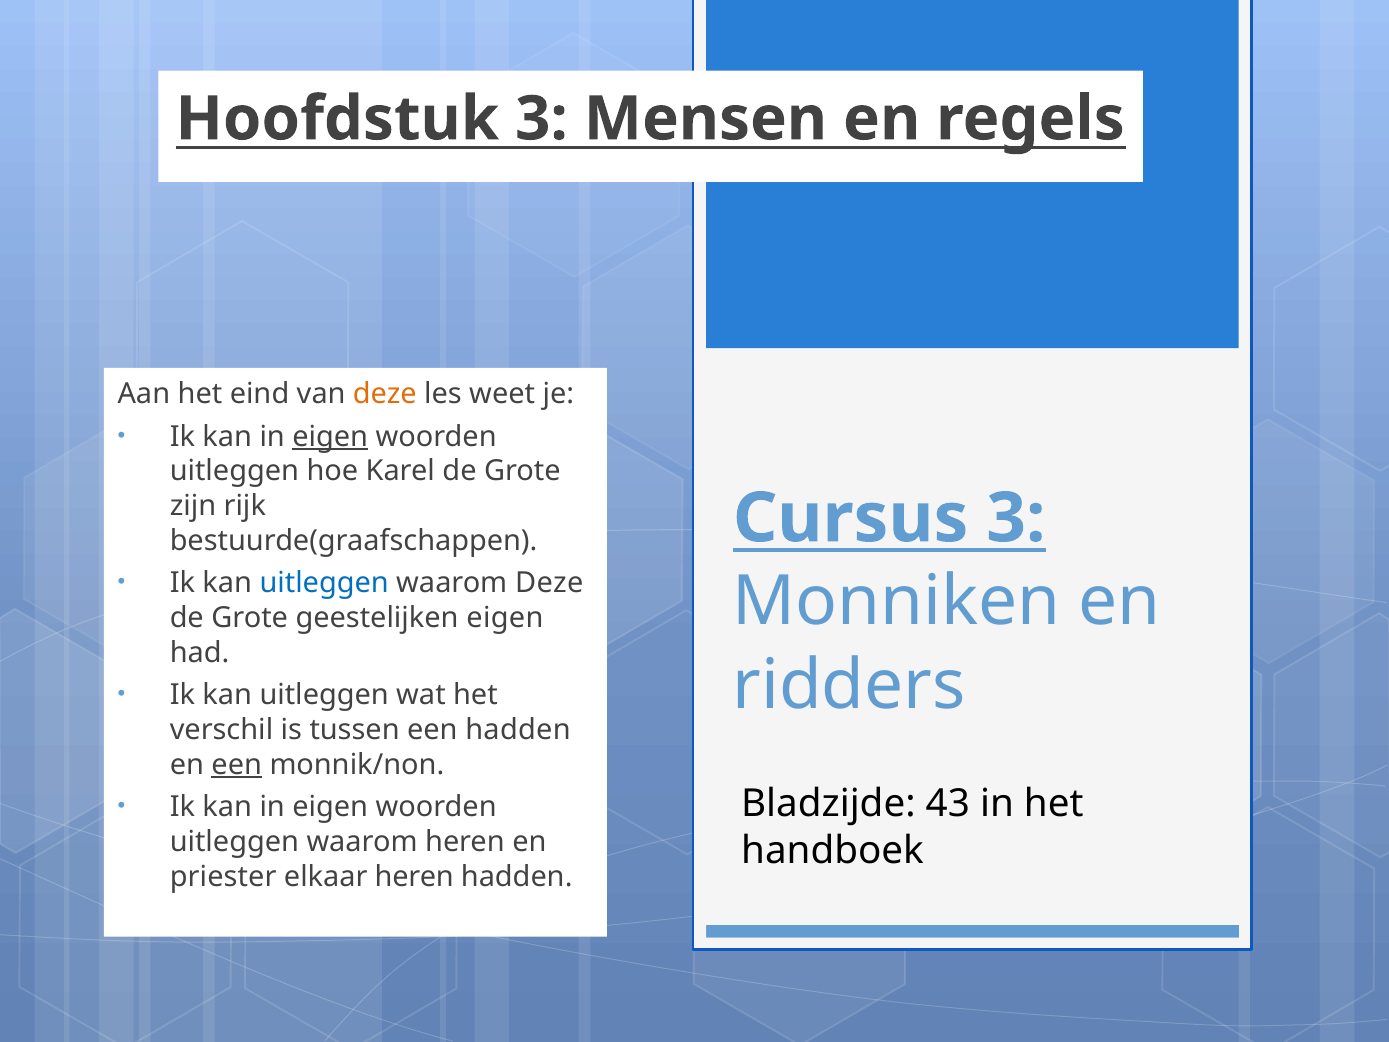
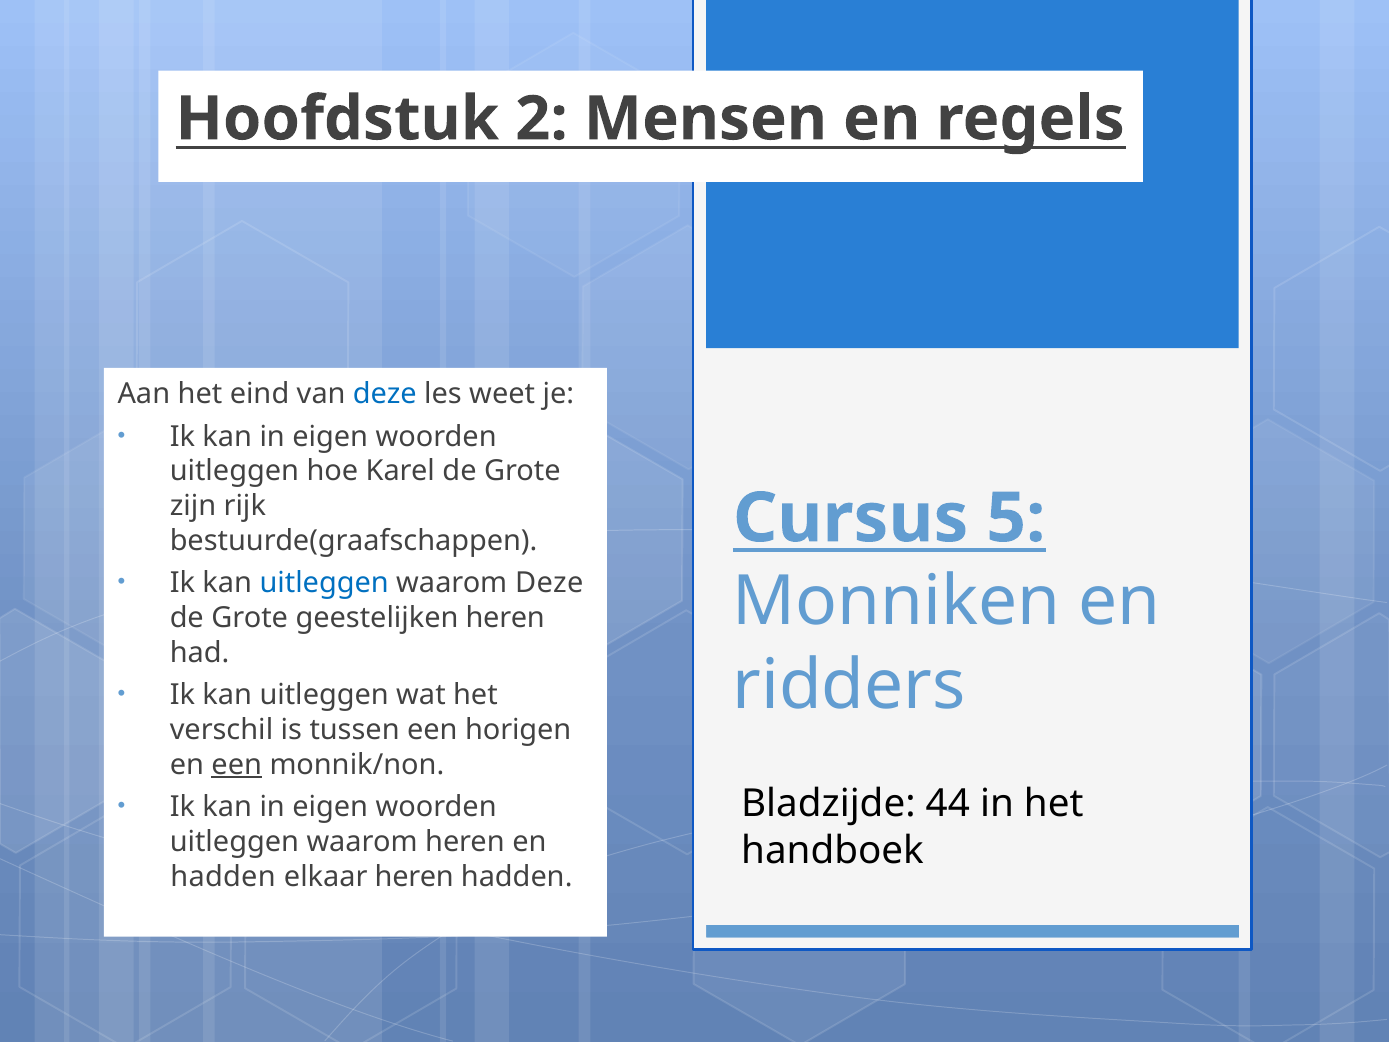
Hoofdstuk 3: 3 -> 2 (541, 119)
deze colour: orange -> blue (385, 394)
eigen underline: present -> none (330, 437)
Cursus 3: 3 -> 5 (1016, 518)
geestelijken eigen: eigen -> heren (505, 618)
een hadden: hadden -> horigen (518, 730)
43: 43 -> 44 (948, 804)
priester: priester -> hadden (223, 876)
